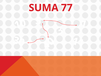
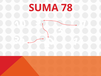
77: 77 -> 78 (67, 8)
